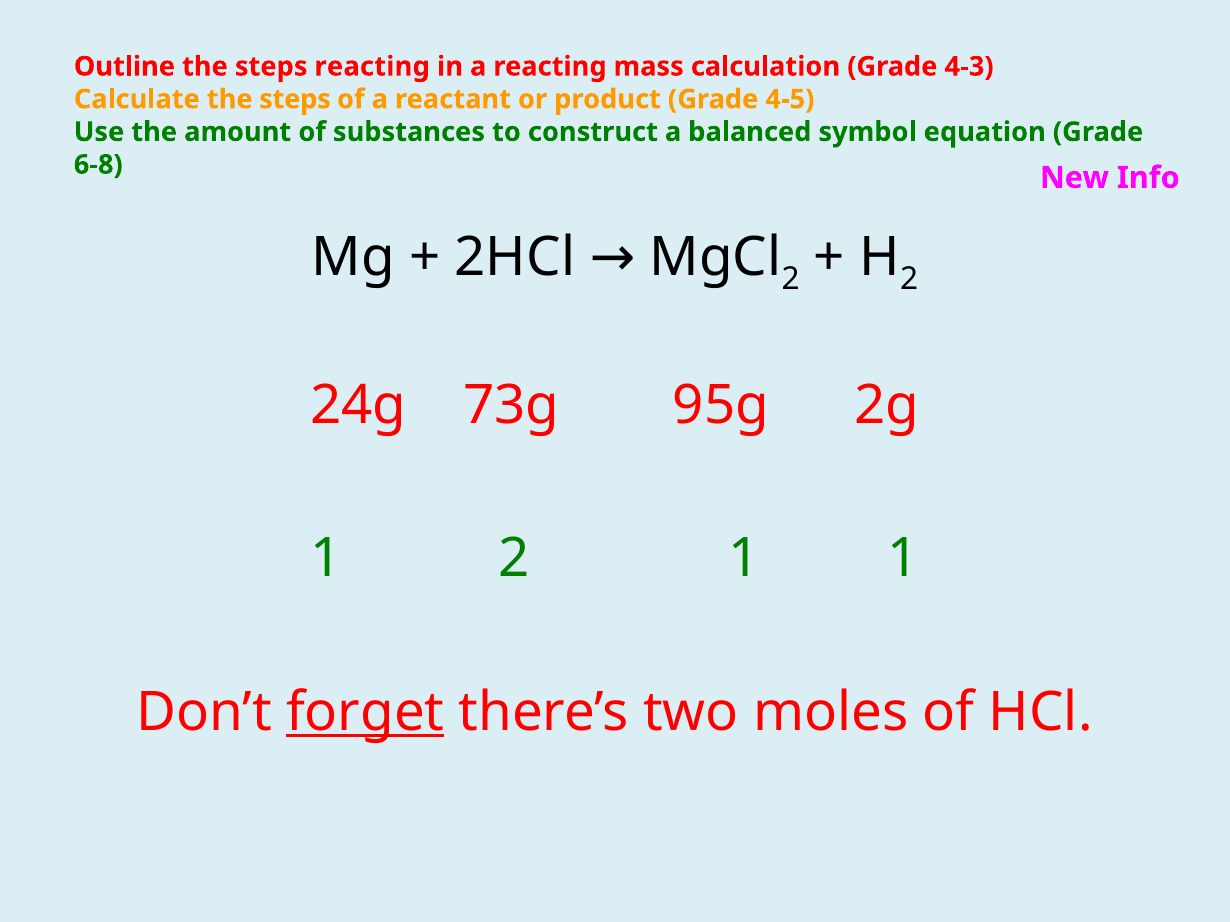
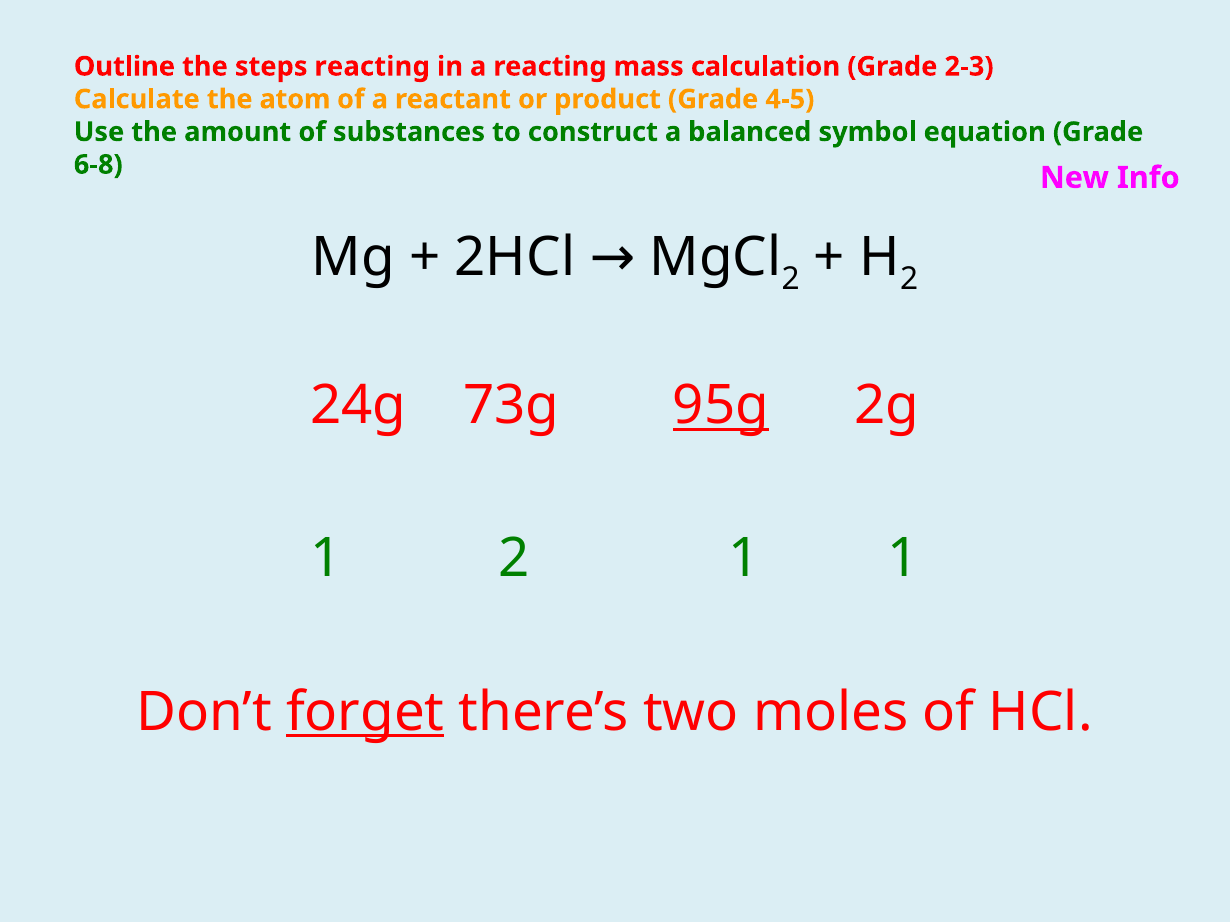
4-3: 4-3 -> 2-3 (969, 67)
Calculate the steps: steps -> atom (295, 99)
95g underline: none -> present (721, 406)
